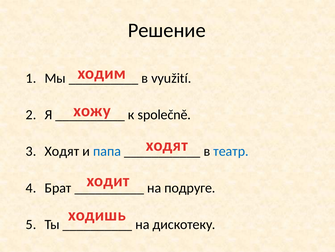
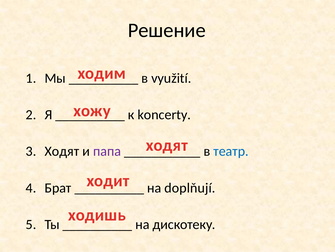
společně: společně -> koncerty (164, 114)
папа colour: blue -> purple (107, 151)
подруге: подруге -> doplňují (190, 187)
